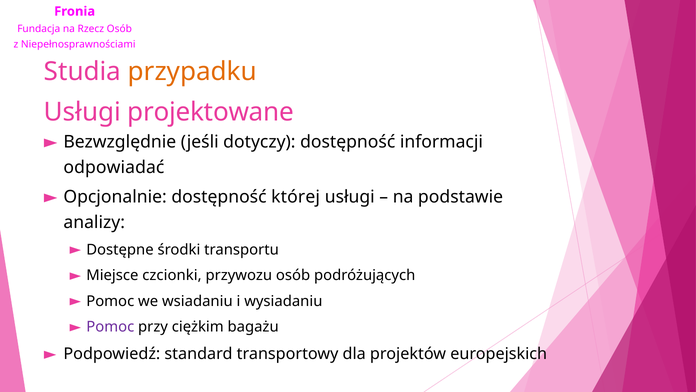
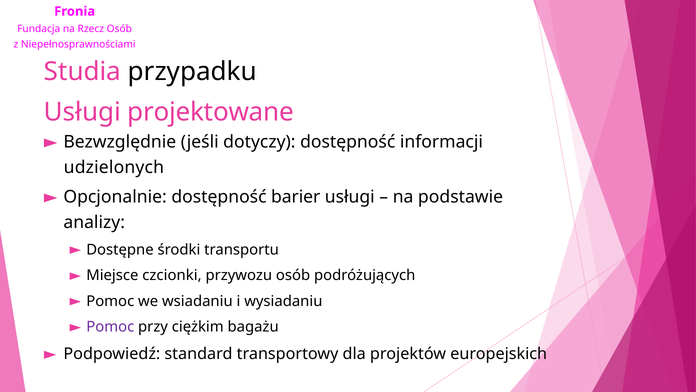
przypadku colour: orange -> black (192, 71)
odpowiadać: odpowiadać -> udzielonych (114, 167)
której: której -> barier (296, 197)
